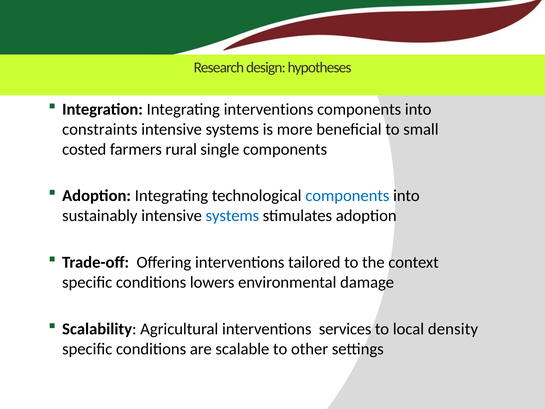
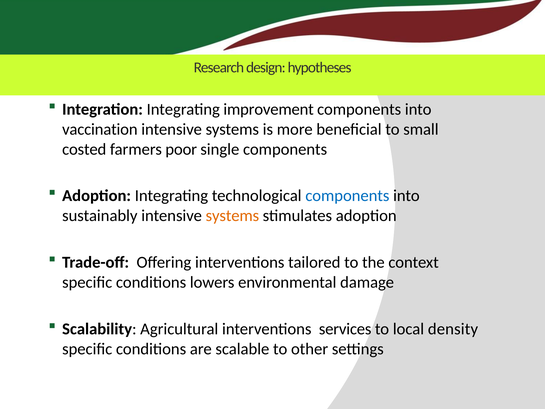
Integrating interventions: interventions -> improvement (269, 109)
constraints: constraints -> vaccination (100, 129)
rural: rural -> poor (181, 149)
systems colour: blue -> orange (232, 216)
